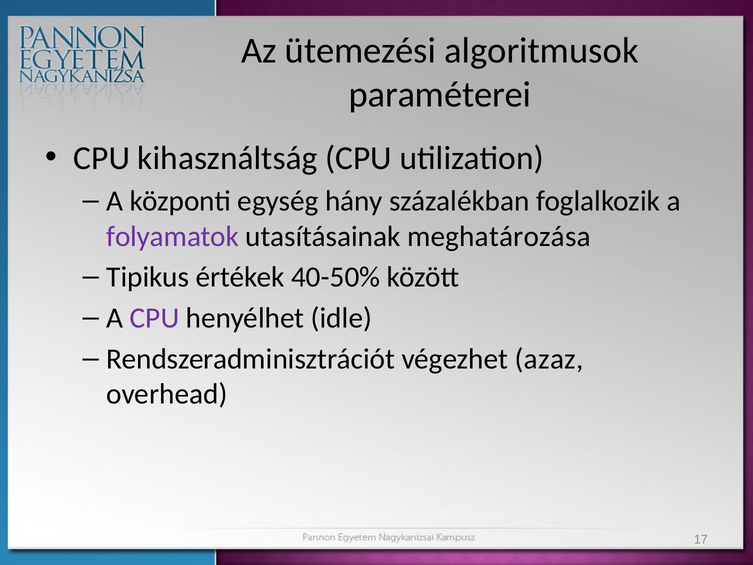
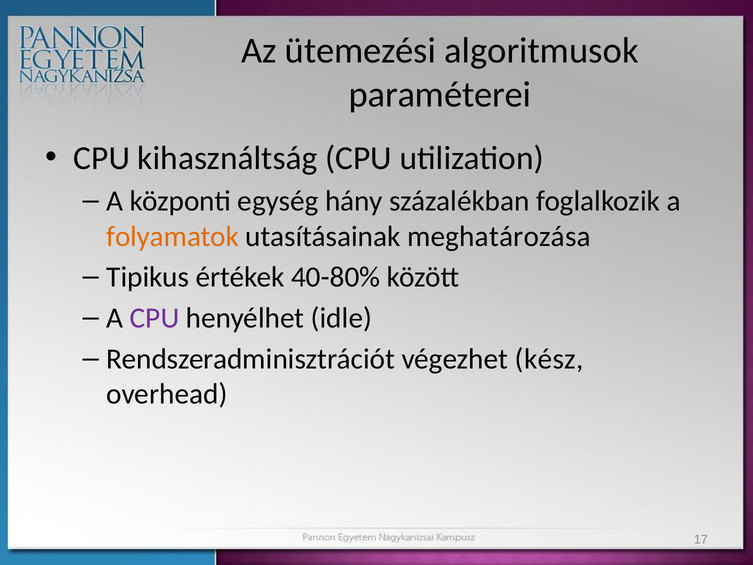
folyamatok colour: purple -> orange (173, 236)
40-50%: 40-50% -> 40-80% (336, 277)
azaz: azaz -> kész (549, 359)
